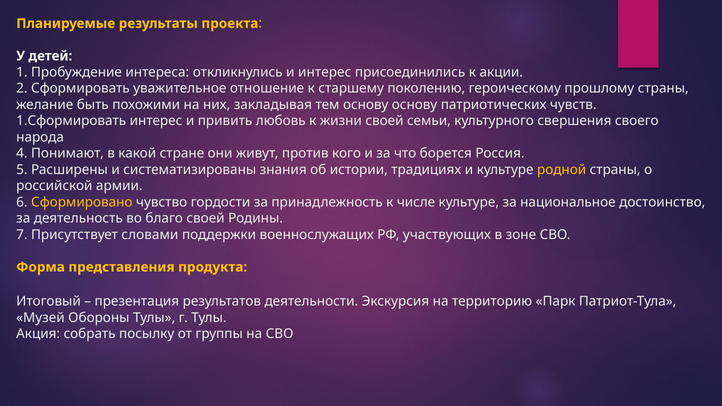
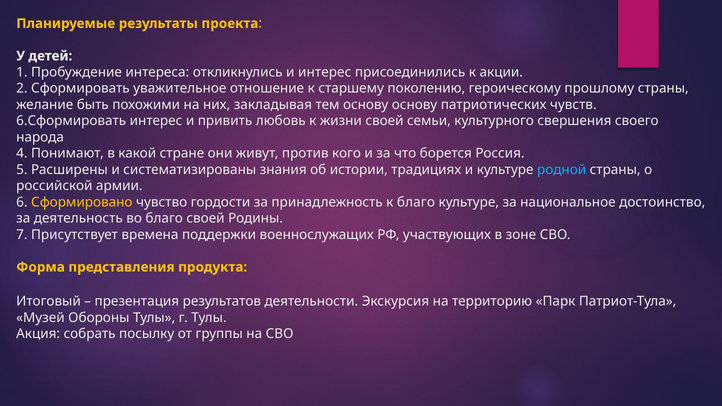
1.Сформировать: 1.Сформировать -> 6.Сформировать (71, 121)
родной colour: yellow -> light blue (562, 170)
к числе: числе -> благо (416, 202)
словами: словами -> времена (150, 235)
